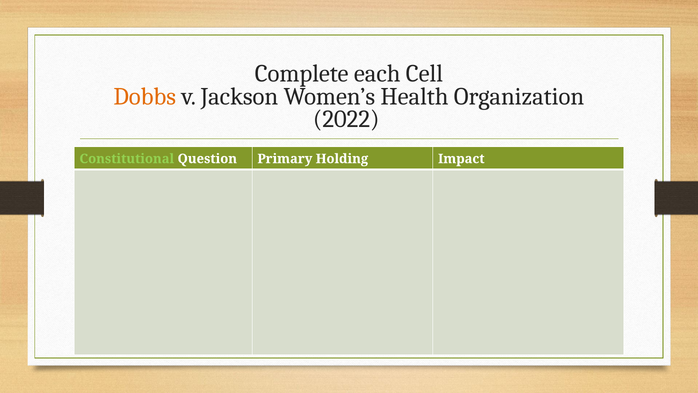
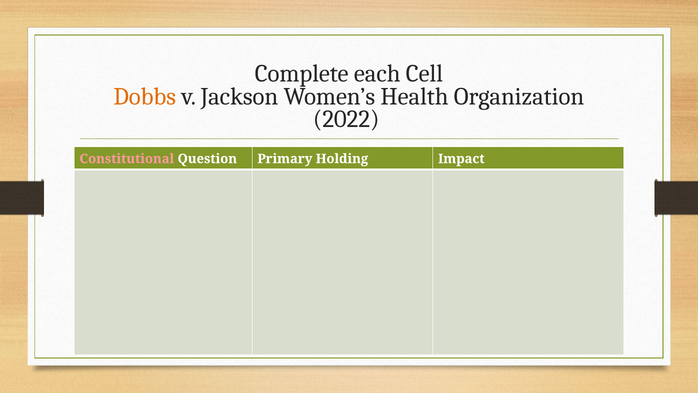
Constitutional colour: light green -> pink (127, 159)
